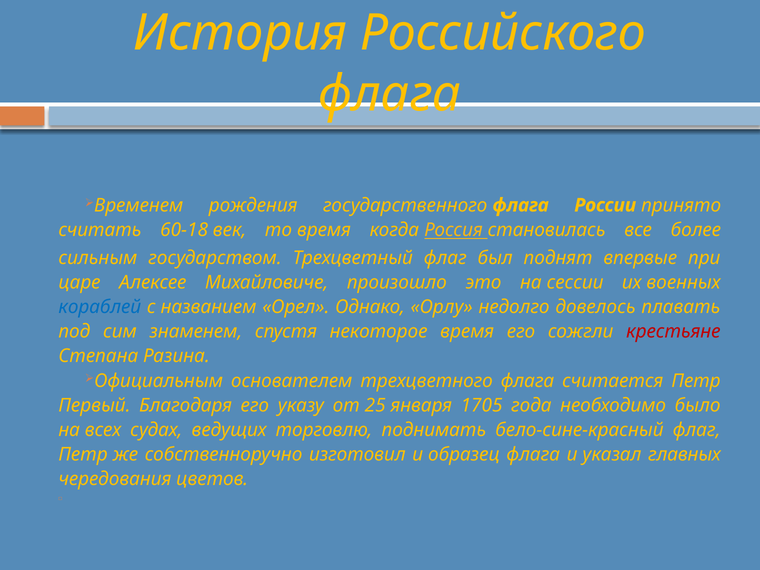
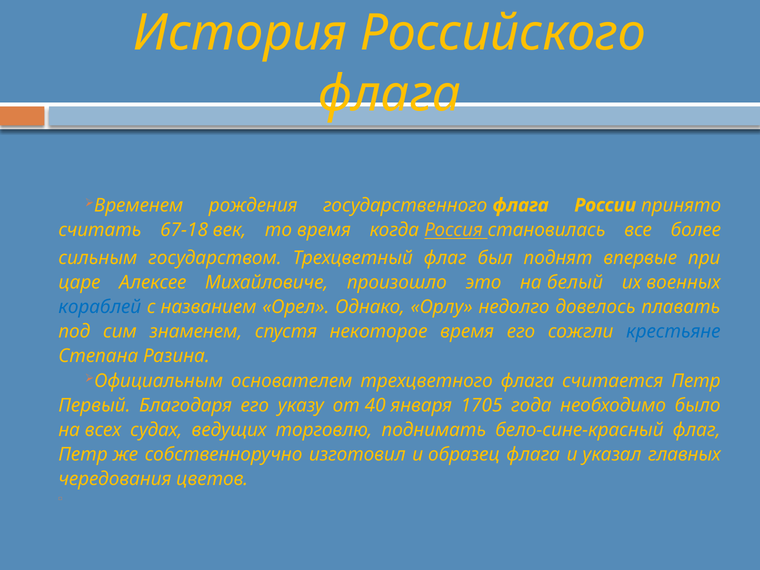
60-18: 60-18 -> 67-18 (184, 230)
сессии: сессии -> белый (575, 282)
крестьяне colour: red -> blue (673, 332)
25: 25 -> 40 (375, 405)
